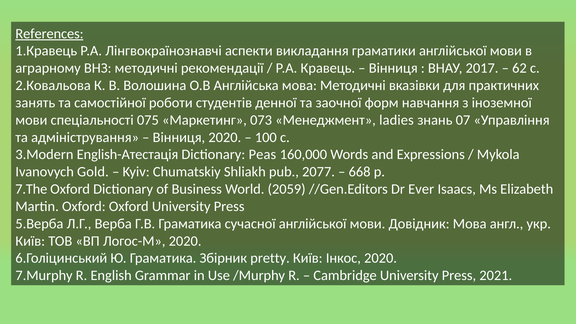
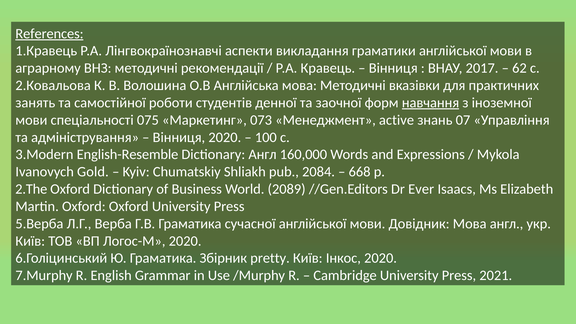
навчання underline: none -> present (431, 103)
ladies: ladies -> active (397, 120)
English-Атестація: English-Атестація -> English-Resemble (128, 155)
Dictionary Peas: Peas -> Англ (263, 155)
2077: 2077 -> 2084 (319, 172)
7.The: 7.The -> 2.The (31, 189)
2059: 2059 -> 2089 (287, 189)
